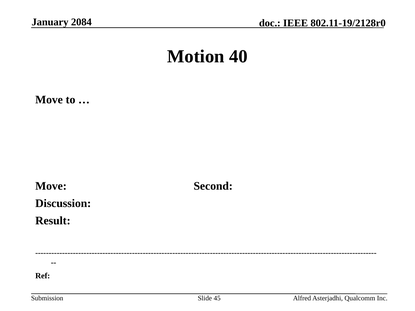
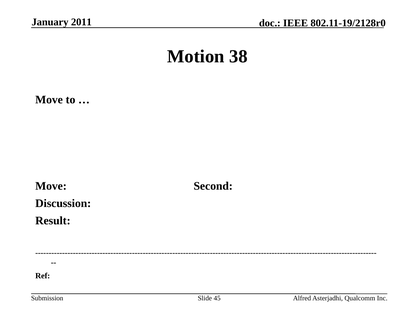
2084: 2084 -> 2011 (81, 22)
40: 40 -> 38 (238, 57)
